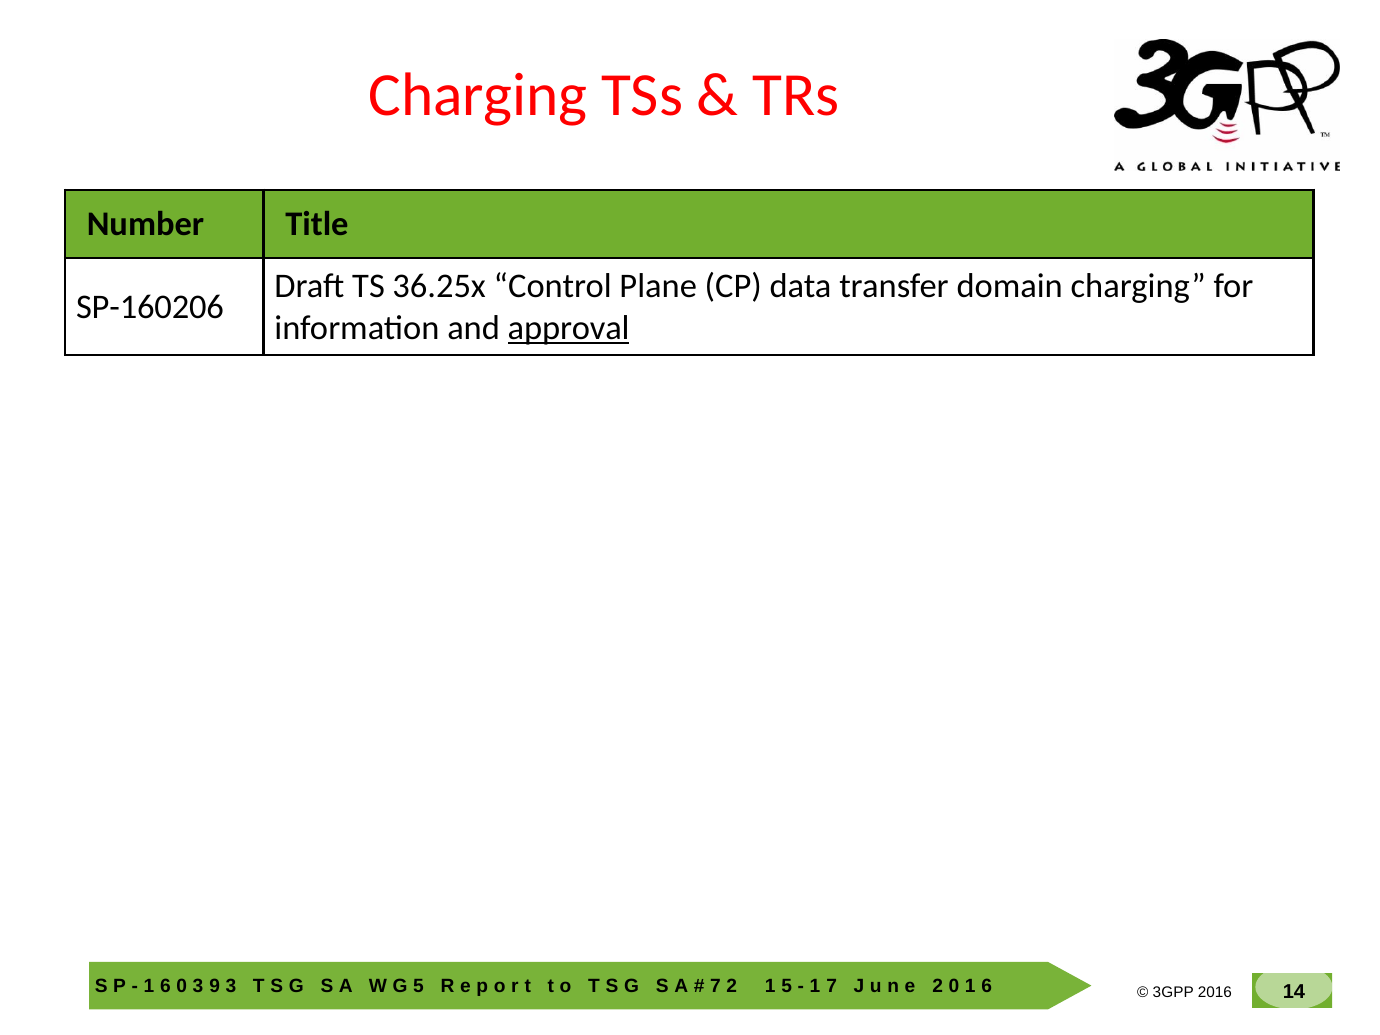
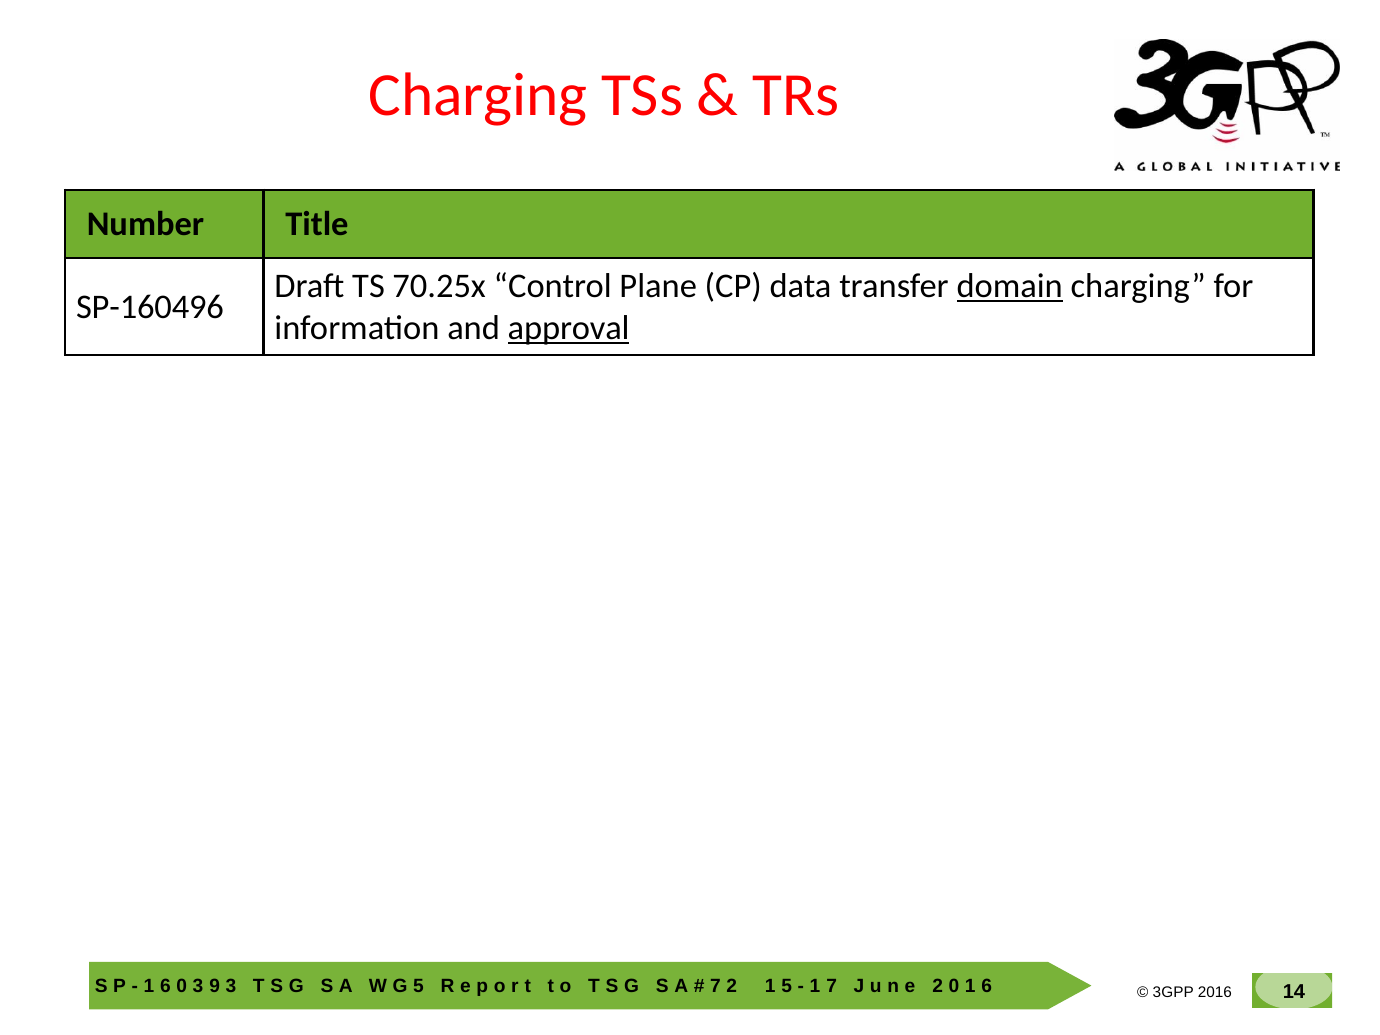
36.25x: 36.25x -> 70.25x (439, 286)
domain underline: none -> present (1010, 286)
SP-160206: SP-160206 -> SP-160496 (150, 307)
